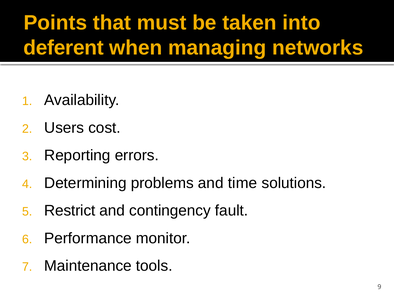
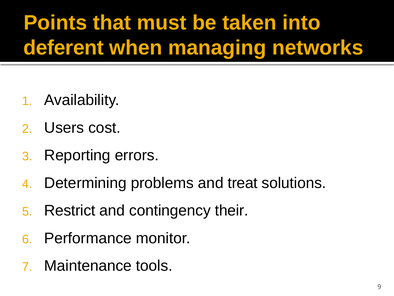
time: time -> treat (243, 183)
fault: fault -> their (232, 210)
